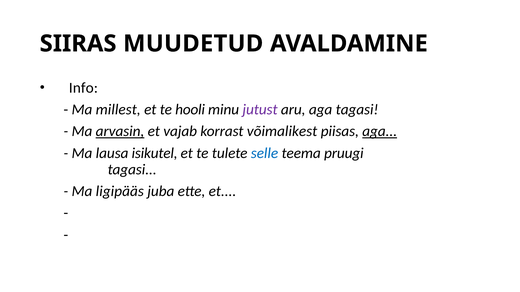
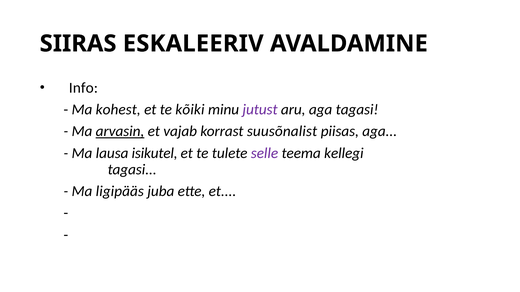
MUUDETUD: MUUDETUD -> ESKALEERIV (193, 44)
millest: millest -> kohest (118, 110)
hooli: hooli -> kõiki (190, 110)
võimalikest: võimalikest -> suusõnalist (282, 132)
aga underline: present -> none (380, 132)
selle colour: blue -> purple (265, 153)
pruugi: pruugi -> kellegi (344, 153)
